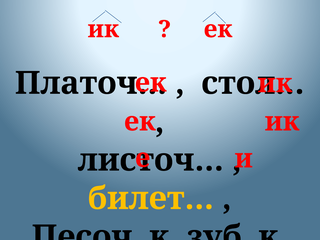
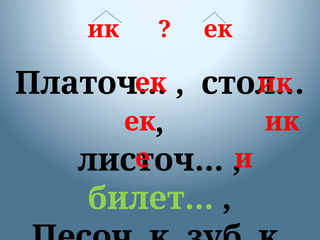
билет… colour: yellow -> light green (151, 198)
